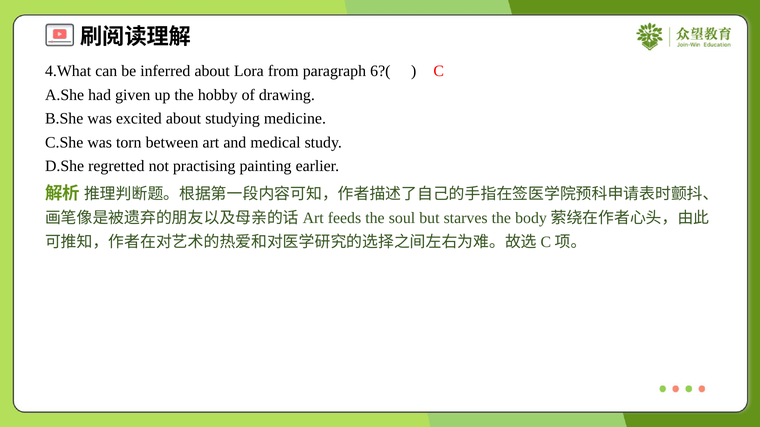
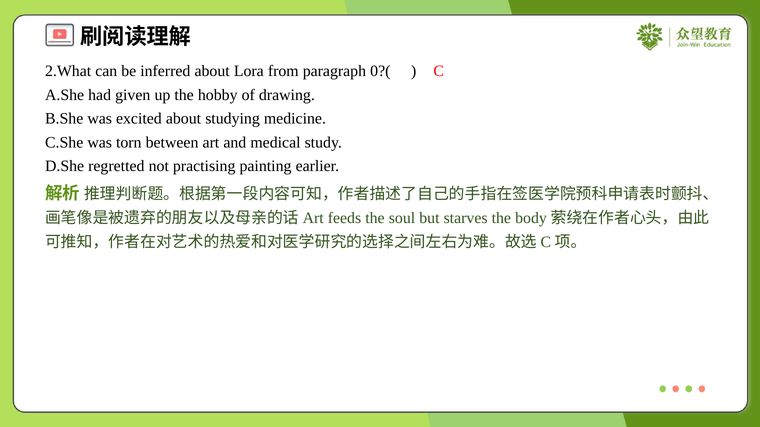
4.What: 4.What -> 2.What (68, 71)
6?(: 6?( -> 0?( (380, 71)
